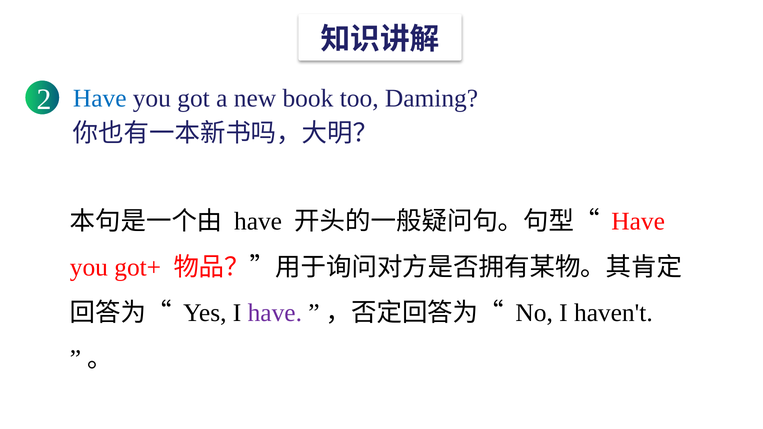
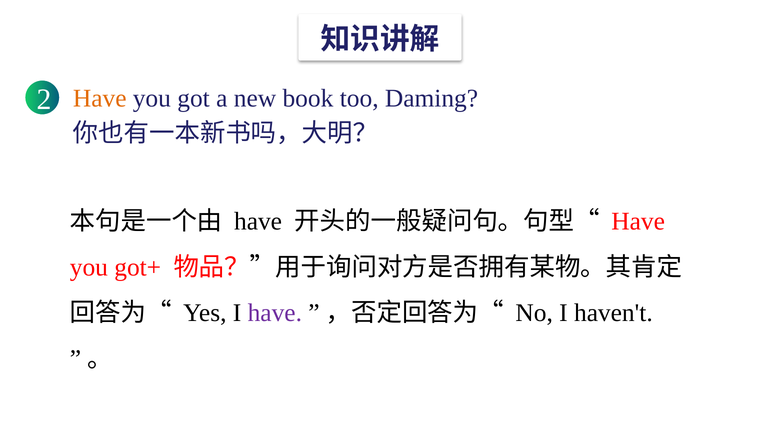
Have colour: blue -> orange (100, 99)
